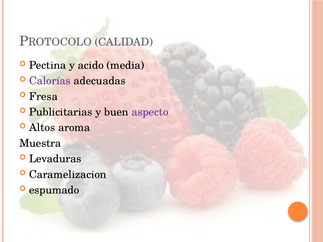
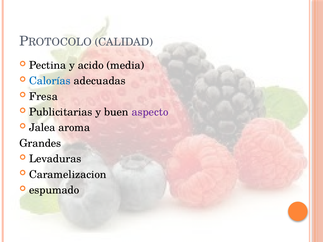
Calorías colour: purple -> blue (50, 81)
Altos: Altos -> Jalea (42, 128)
Muestra: Muestra -> Grandes (40, 143)
